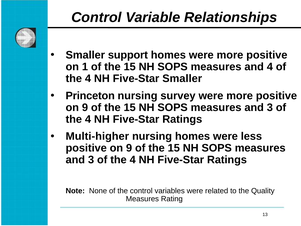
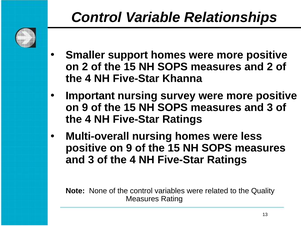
on 1: 1 -> 2 (85, 67)
and 4: 4 -> 2 (270, 67)
Five-Star Smaller: Smaller -> Khanna (182, 78)
Princeton: Princeton -> Important (90, 96)
Multi-higher: Multi-higher -> Multi-overall (97, 136)
